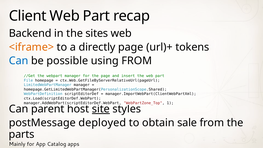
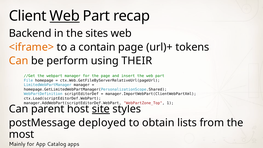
Web underline: none -> present (65, 16)
directly: directly -> contain (97, 47)
Can colour: blue -> orange (19, 61)
possible: possible -> perform (67, 61)
using FROM: FROM -> THEIR (137, 61)
sale: sale -> lists (187, 123)
parts: parts -> most (22, 134)
